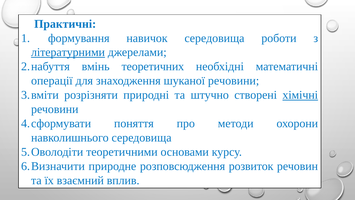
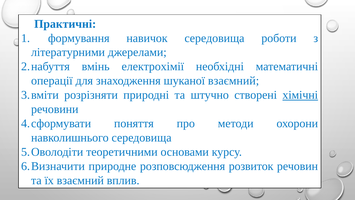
літературними underline: present -> none (68, 52)
теоретичних: теоретичних -> електрохімії (153, 66)
шуканої речовини: речовини -> взаємний (234, 81)
